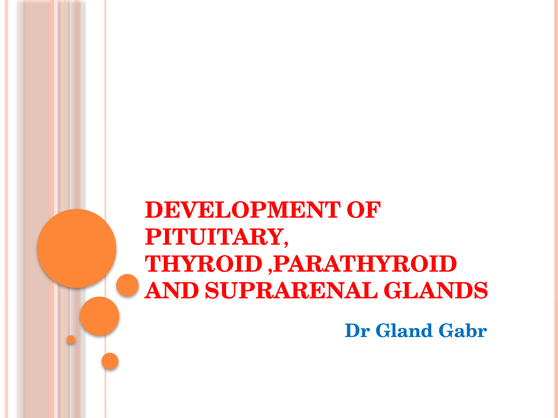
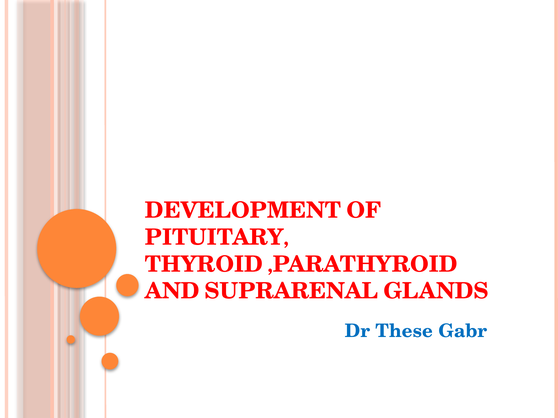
Gland: Gland -> These (404, 331)
